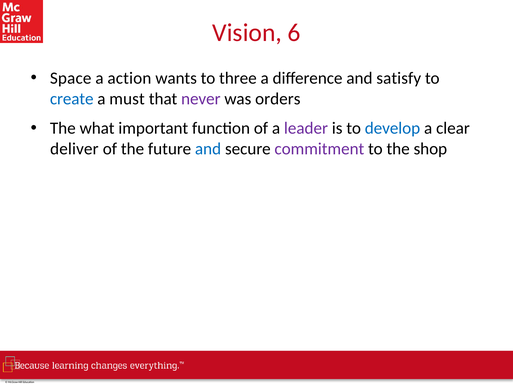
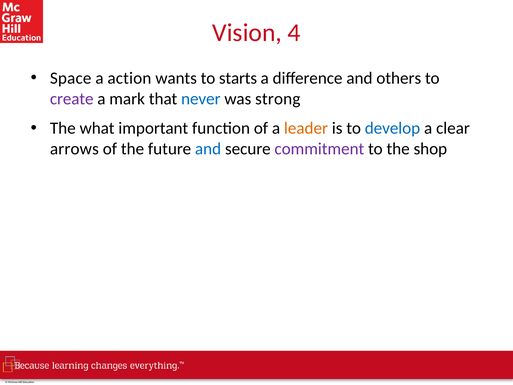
6: 6 -> 4 (294, 33)
three: three -> starts (238, 78)
satisfy: satisfy -> others (399, 78)
create colour: blue -> purple (72, 99)
must: must -> mark (127, 99)
never colour: purple -> blue (201, 99)
orders: orders -> strong (278, 99)
leader colour: purple -> orange (306, 128)
deliver: deliver -> arrows (74, 149)
